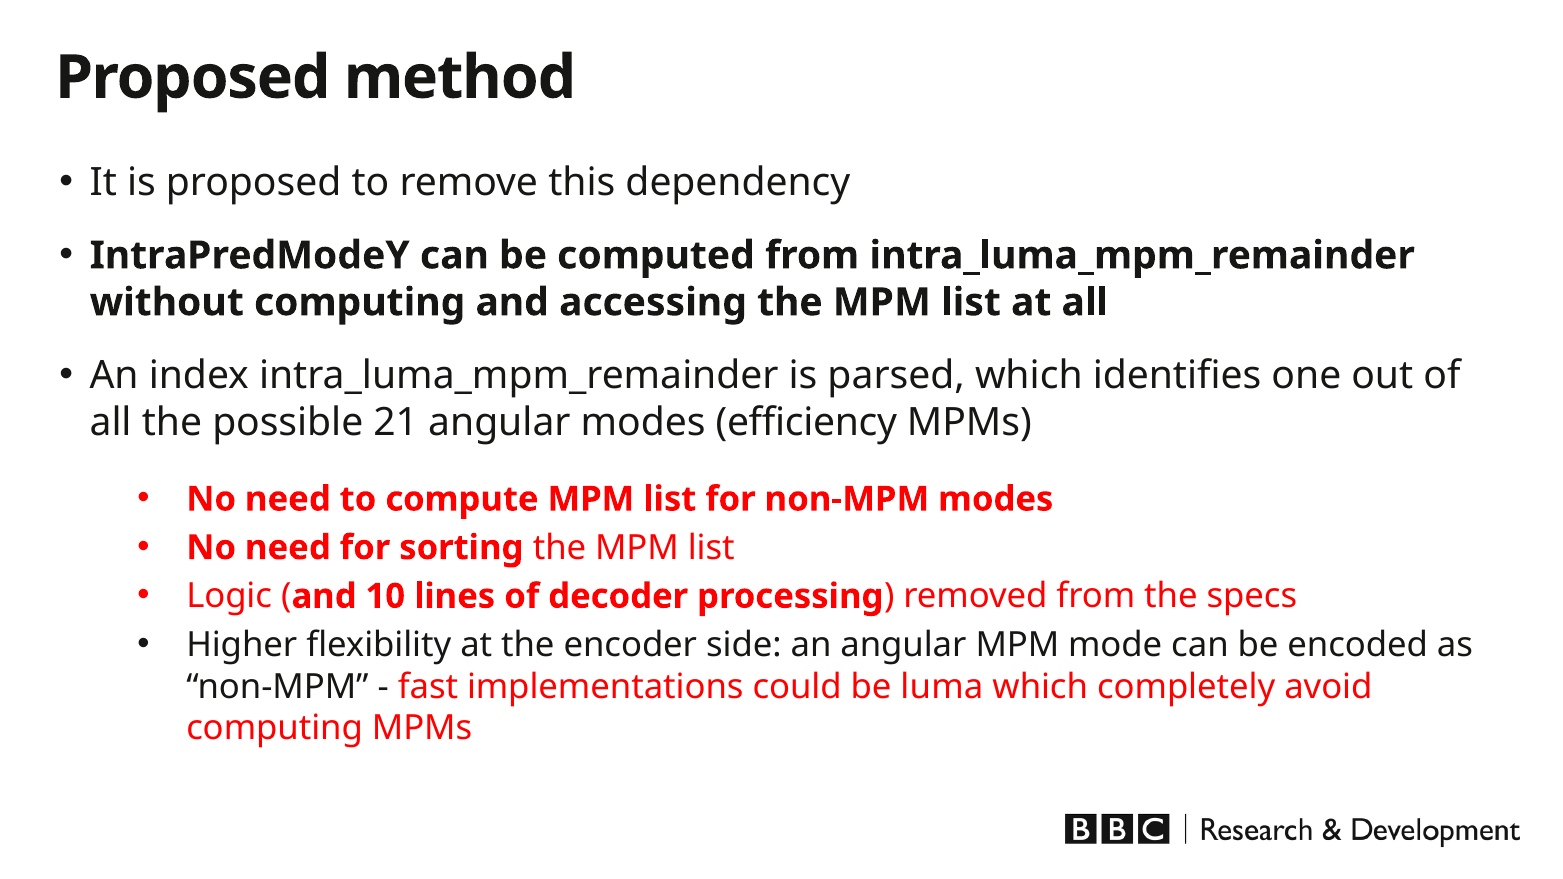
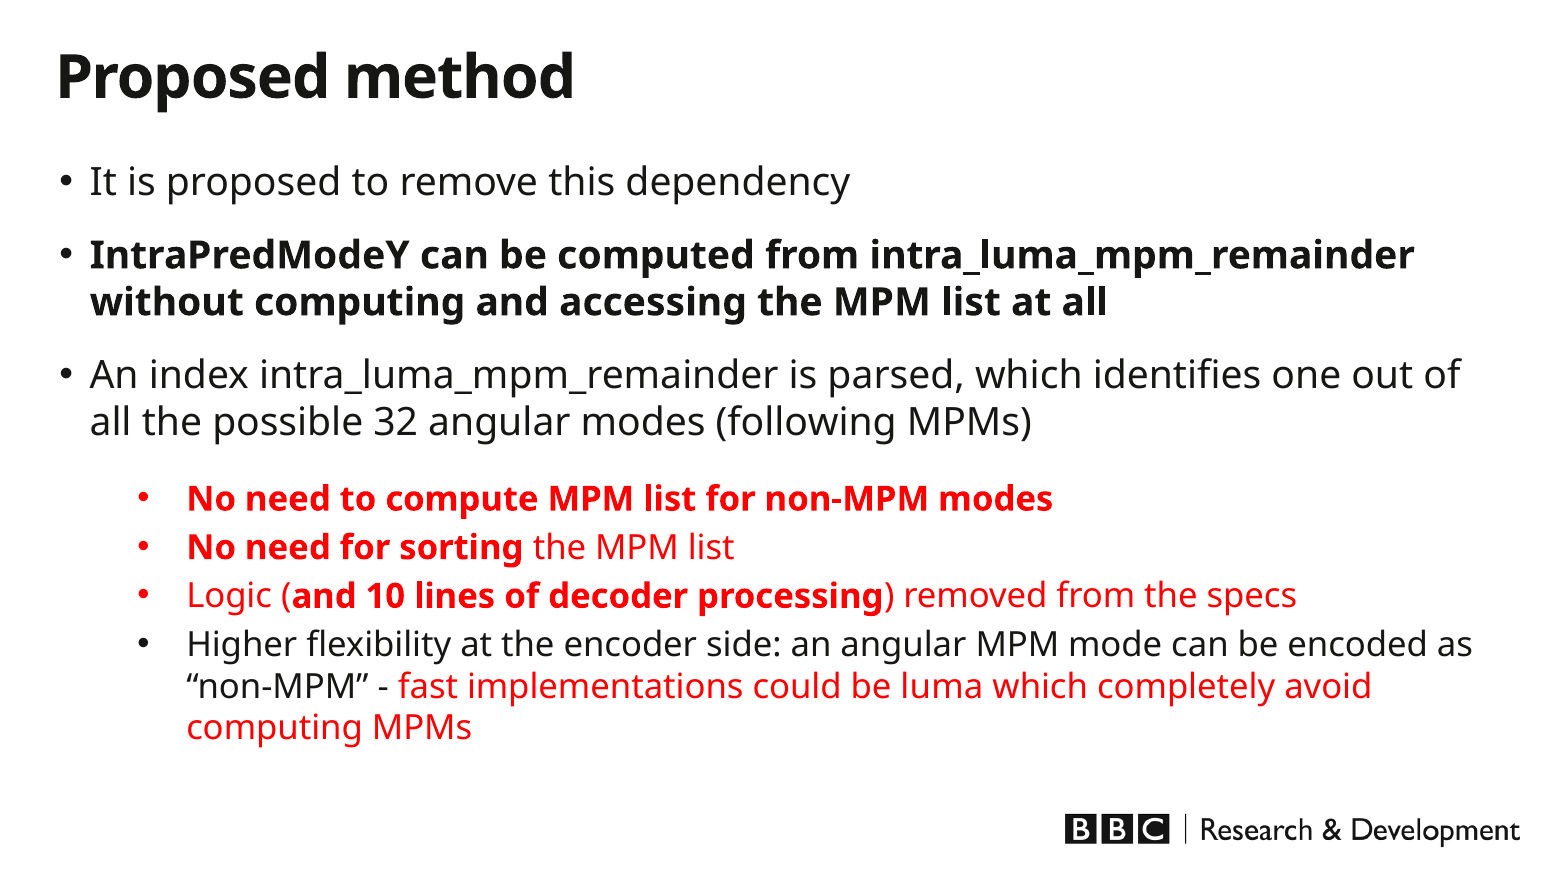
21: 21 -> 32 (396, 422)
efficiency: efficiency -> following (806, 422)
